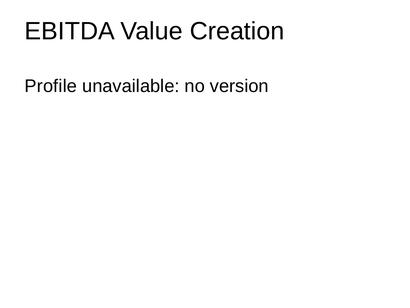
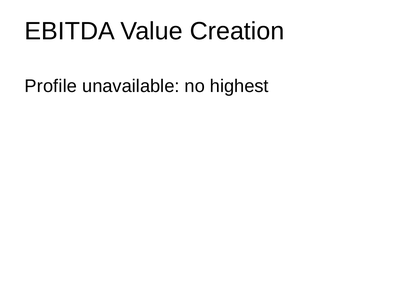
version: version -> highest (239, 86)
